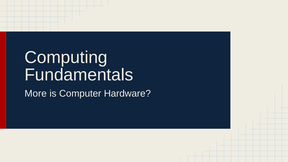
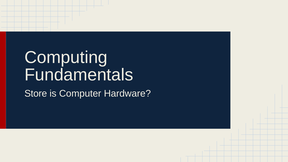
More: More -> Store (36, 93)
